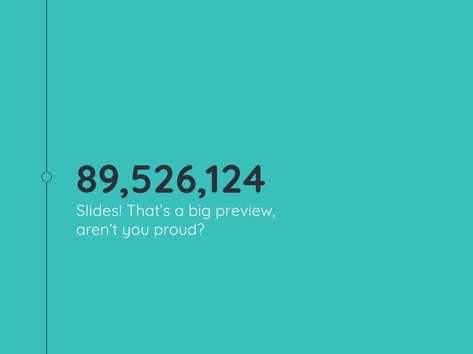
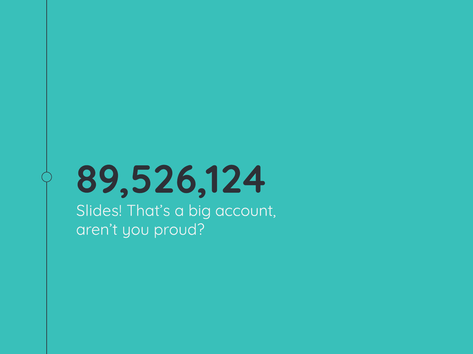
preview: preview -> account (246, 211)
